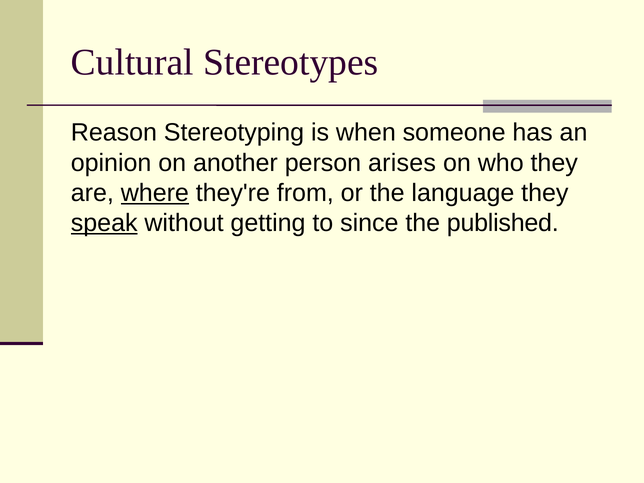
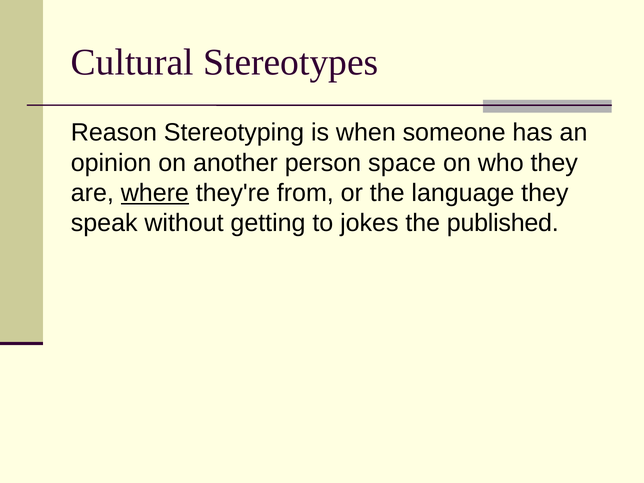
arises: arises -> space (402, 163)
speak underline: present -> none (104, 223)
since: since -> jokes (369, 223)
